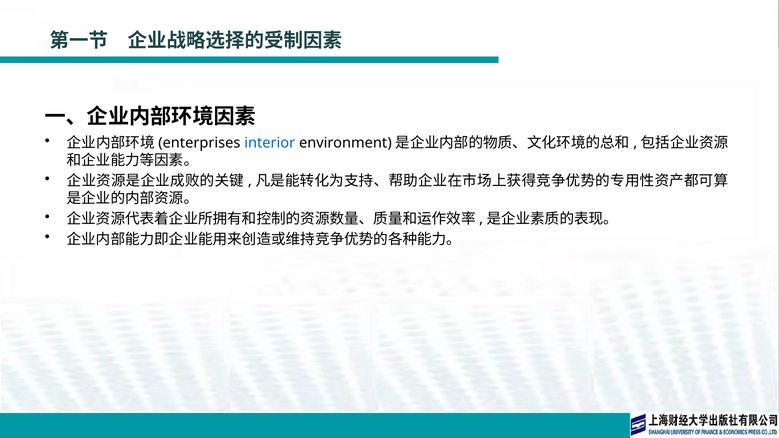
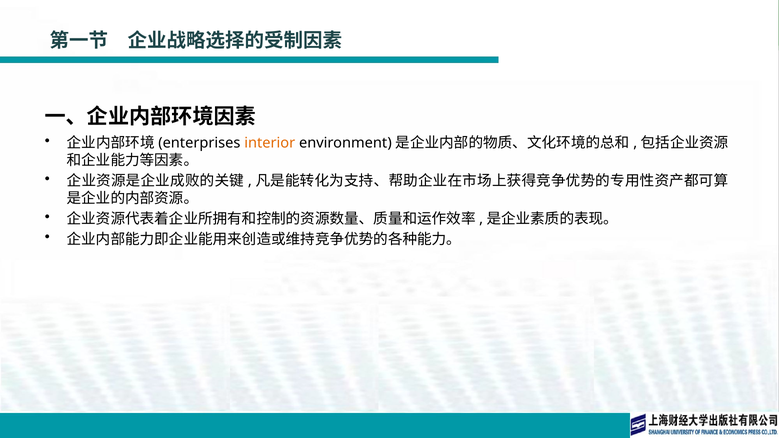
interior colour: blue -> orange (270, 143)
